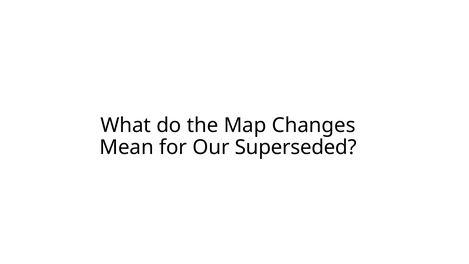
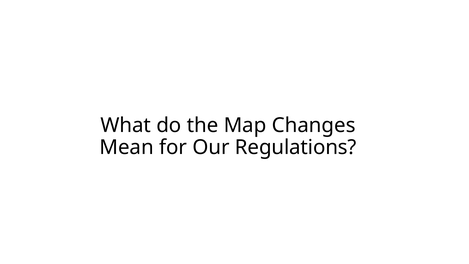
Superseded: Superseded -> Regulations (296, 147)
